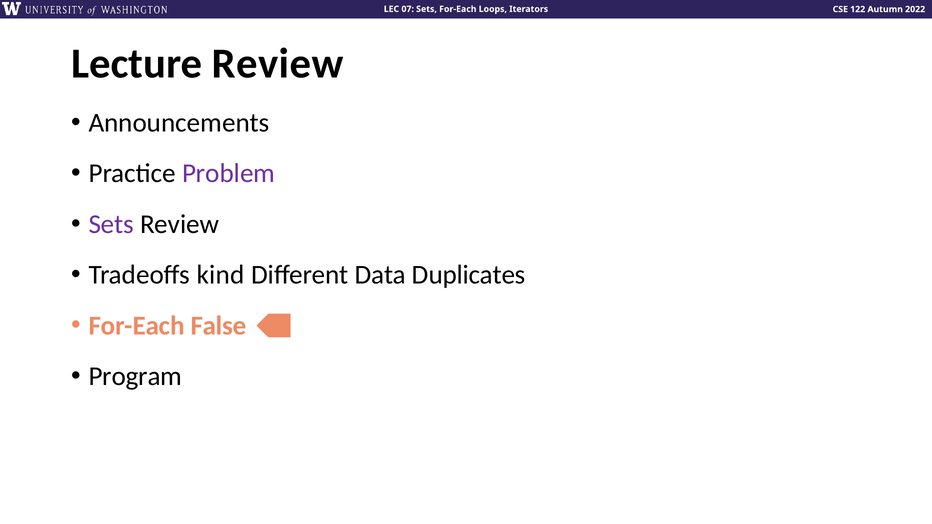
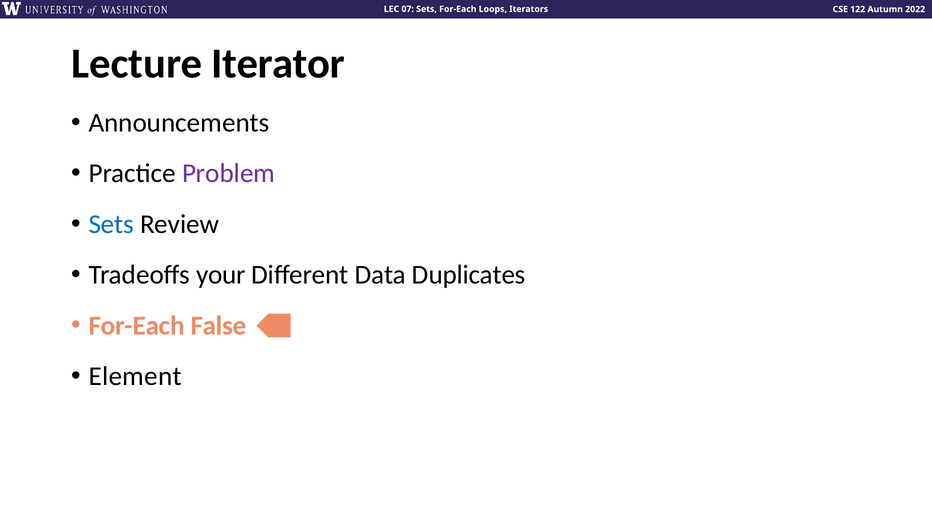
Lecture Review: Review -> Iterator (278, 64)
Sets colour: purple -> blue (111, 224)
kind: kind -> your (221, 275)
Program: Program -> Element (135, 376)
